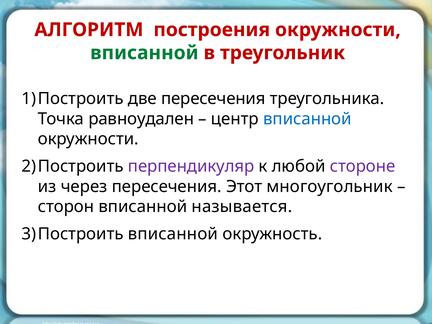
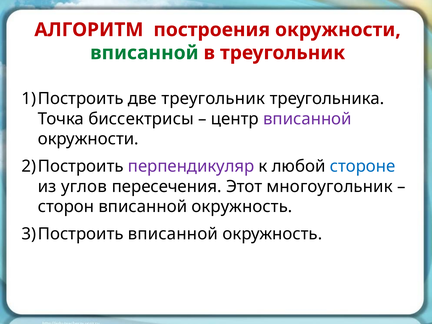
две пересечения: пересечения -> треугольник (213, 99)
равноудален: равноудален -> биссектрисы (141, 119)
вписанной colour: blue -> purple (307, 119)
стороне colour: purple -> blue (363, 166)
через: через -> углов (84, 187)
называется: называется -> окружность (242, 207)
